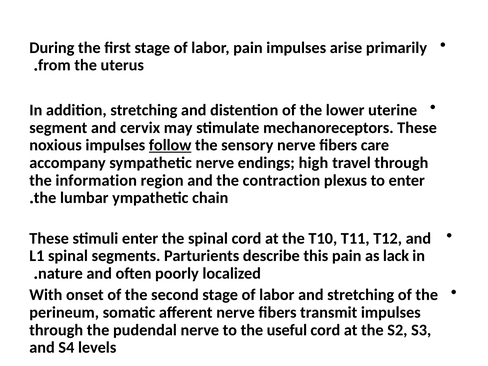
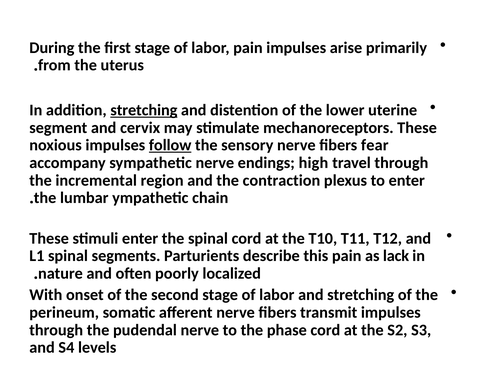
stretching underline: none -> present (144, 110)
care: care -> fear (375, 145)
information: information -> incremental (96, 180)
useful: useful -> phase (287, 330)
